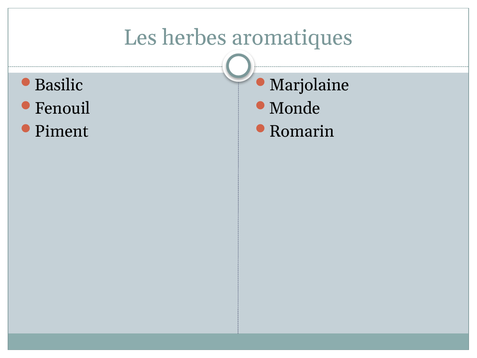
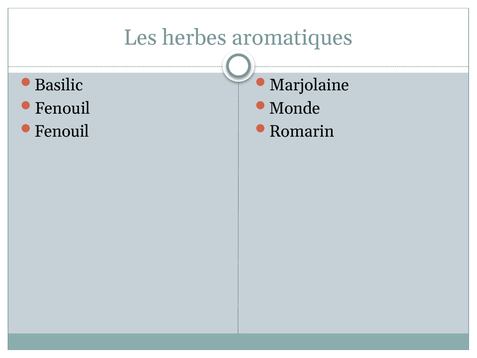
Piment: Piment -> Fenouil (62, 131)
